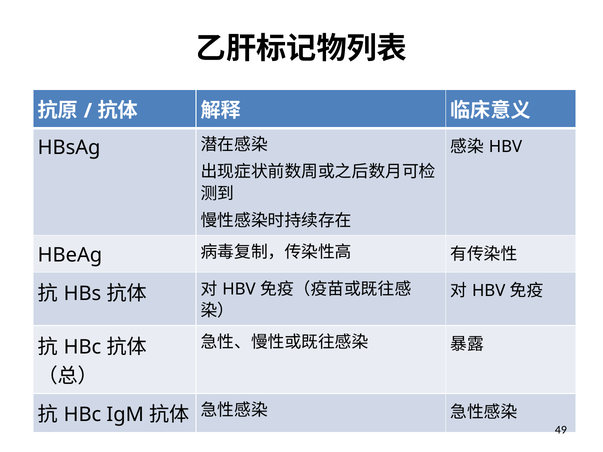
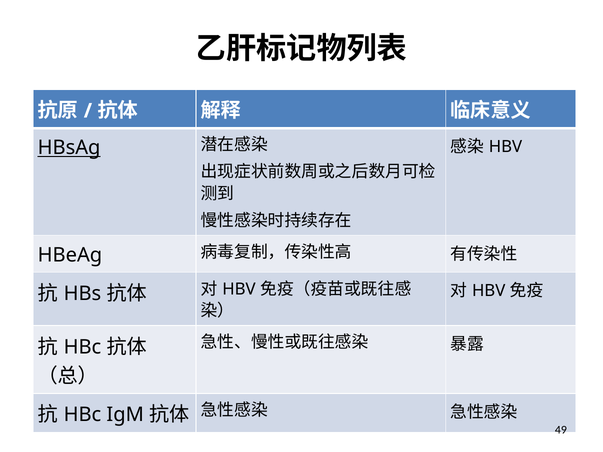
HBsAg underline: none -> present (69, 148)
